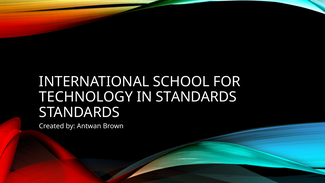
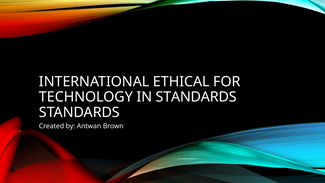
SCHOOL: SCHOOL -> ETHICAL (181, 82)
